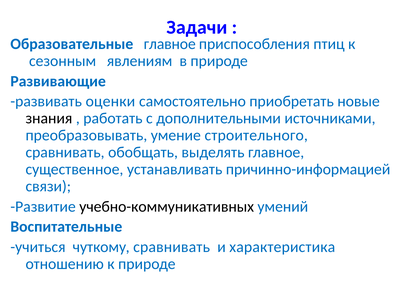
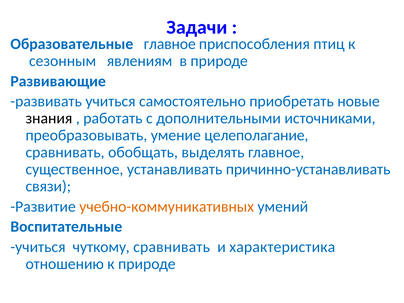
развивать оценки: оценки -> учиться (111, 101)
строительного: строительного -> целеполагание (256, 135)
причинно-информацией: причинно-информацией -> причинно-устанавливать (308, 169)
учебно-коммуникативных colour: black -> orange (167, 207)
